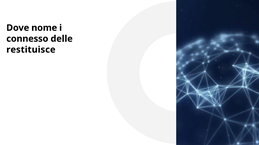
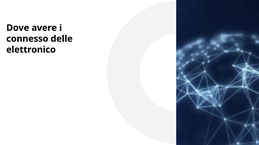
nome: nome -> avere (44, 28)
restituisce: restituisce -> elettronico (31, 50)
